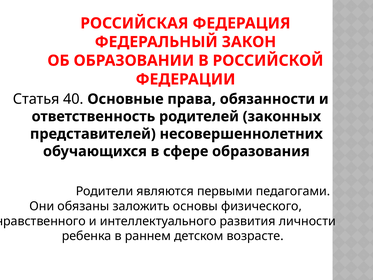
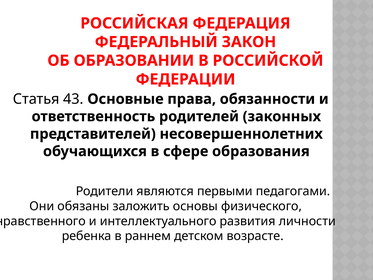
40: 40 -> 43 (73, 99)
